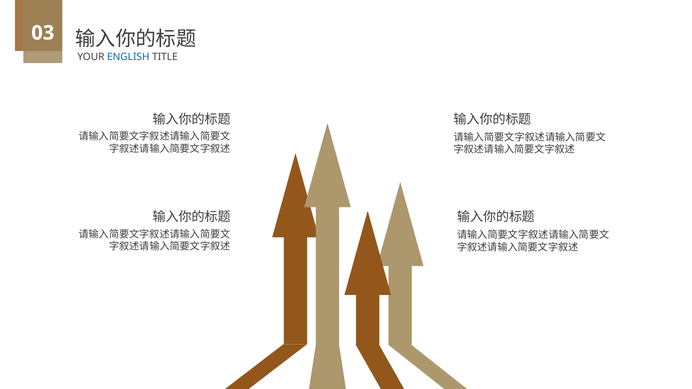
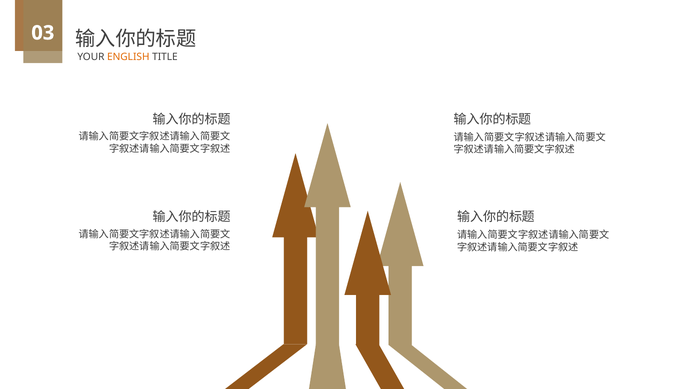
ENGLISH colour: blue -> orange (128, 57)
